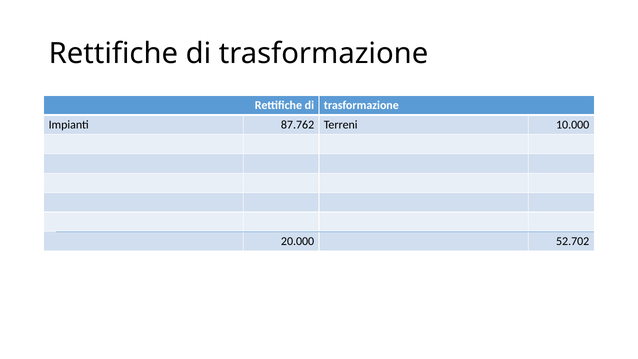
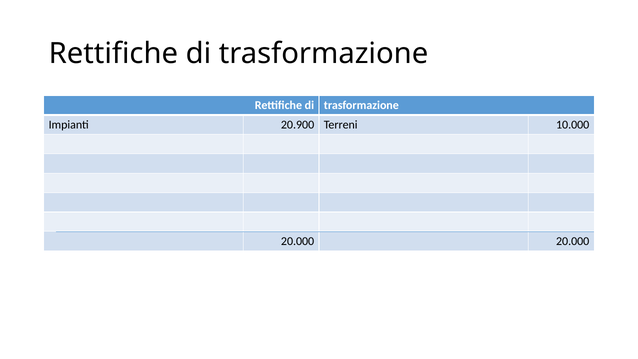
87.762: 87.762 -> 20.900 (298, 125)
20.000 52.702: 52.702 -> 20.000 (573, 241)
